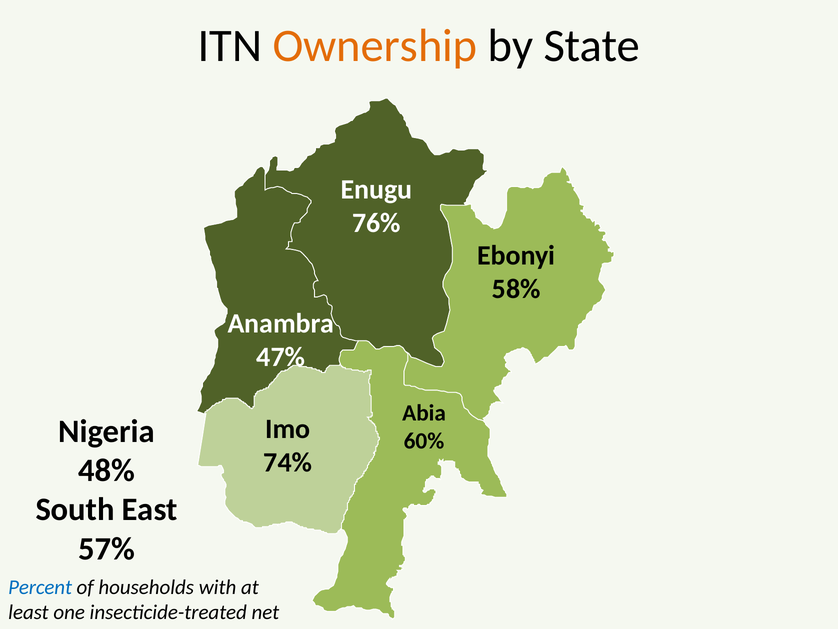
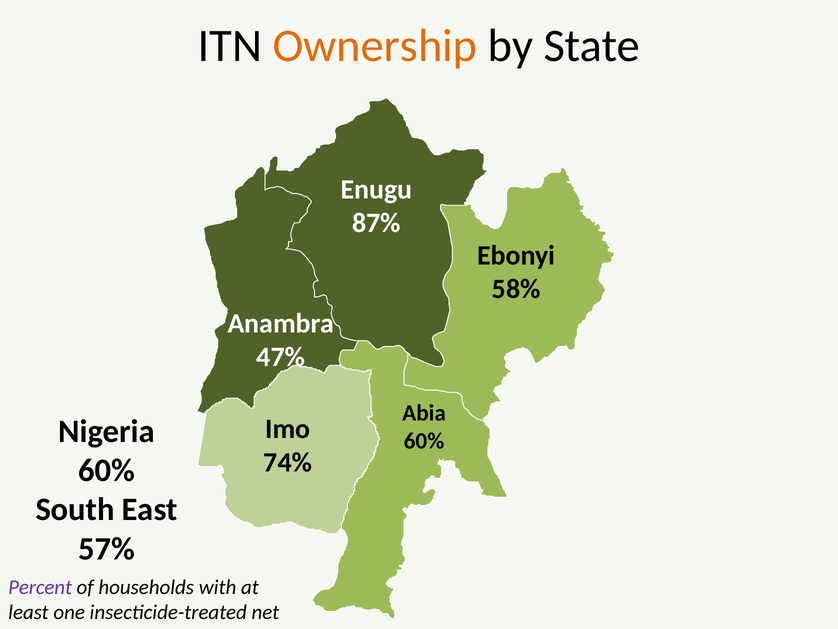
76%: 76% -> 87% (376, 223)
48%: 48% -> 60% (106, 470)
Percent colour: blue -> purple (40, 587)
